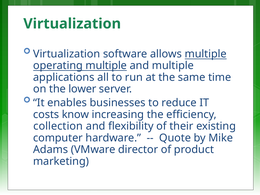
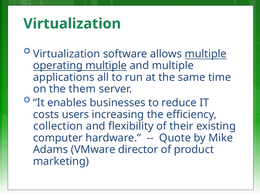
lower: lower -> them (82, 89)
know: know -> users (75, 115)
